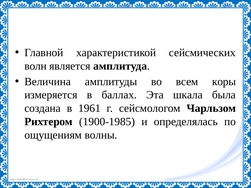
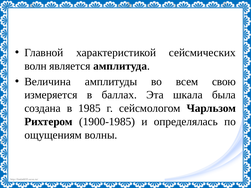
коры: коры -> свою (224, 82)
1961: 1961 -> 1985 (89, 108)
